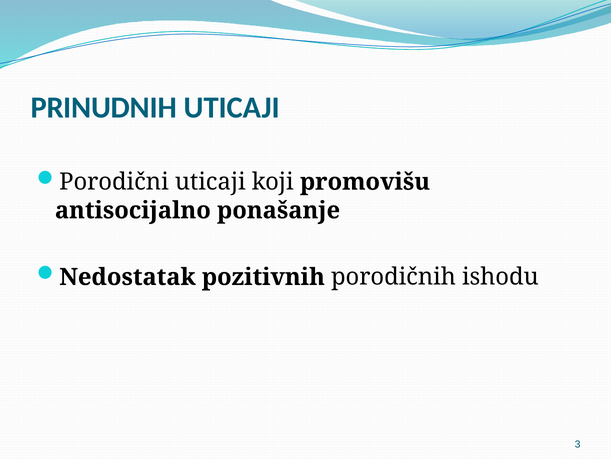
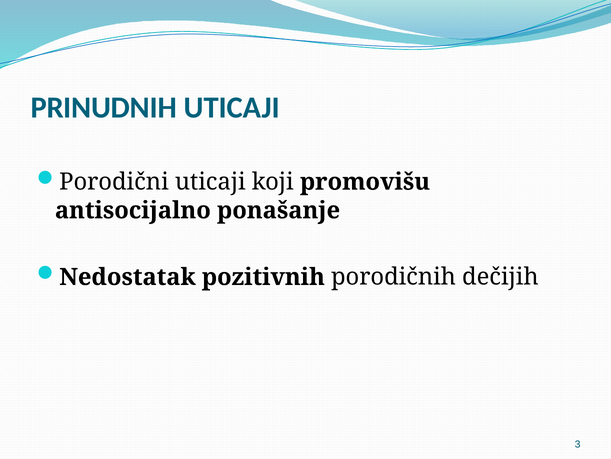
ishodu: ishodu -> dečijih (500, 277)
